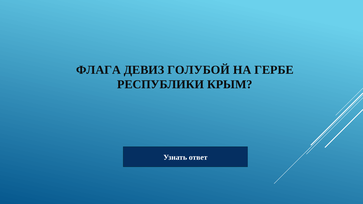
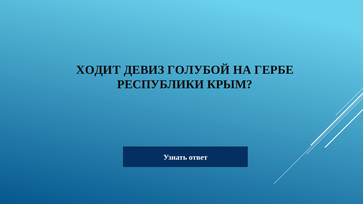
ФЛАГА: ФЛАГА -> ХОДИТ (98, 70)
